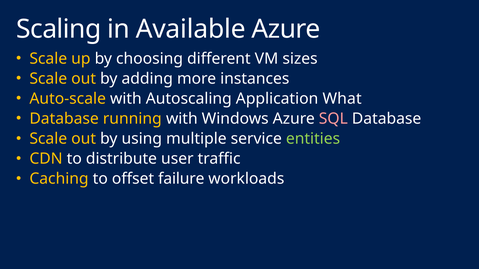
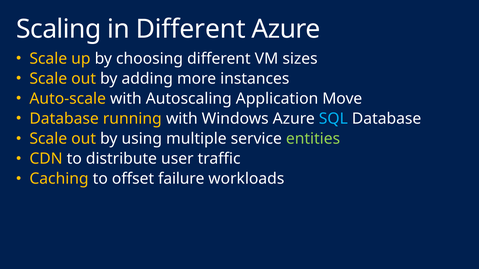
in Available: Available -> Different (191, 29)
What: What -> Move (342, 99)
SQL colour: pink -> light blue (333, 119)
